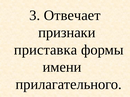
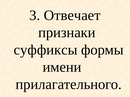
приставка: приставка -> суффиксы (46, 50)
